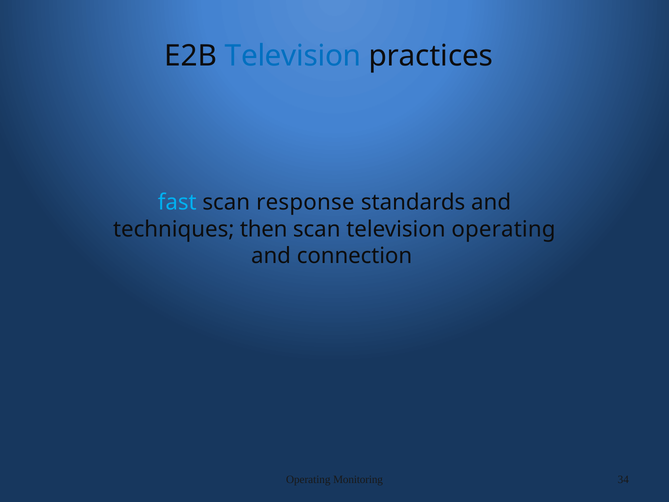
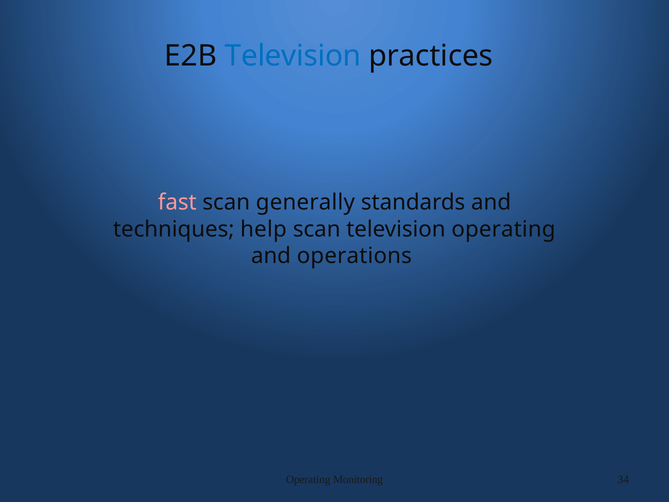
fast colour: light blue -> pink (177, 202)
response: response -> generally (305, 202)
then: then -> help (263, 229)
connection: connection -> operations (354, 256)
